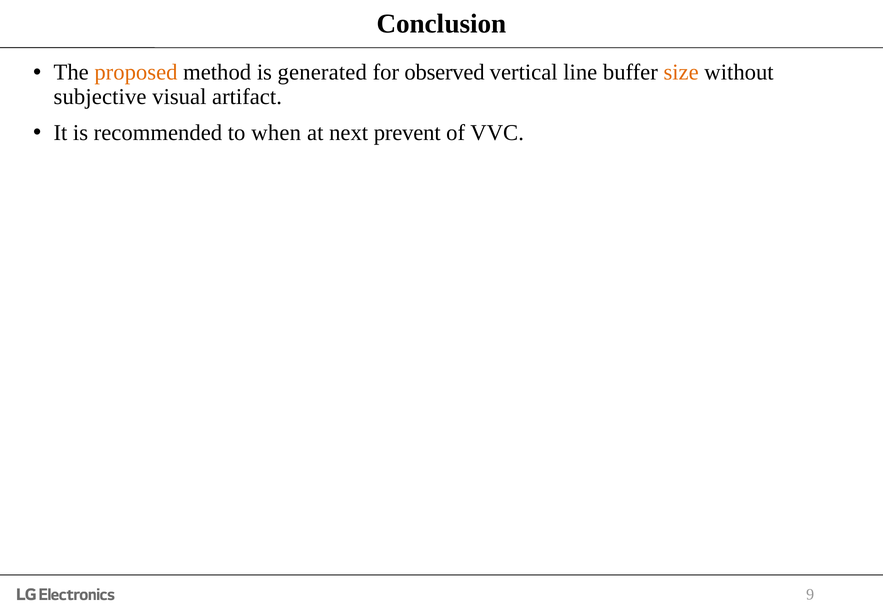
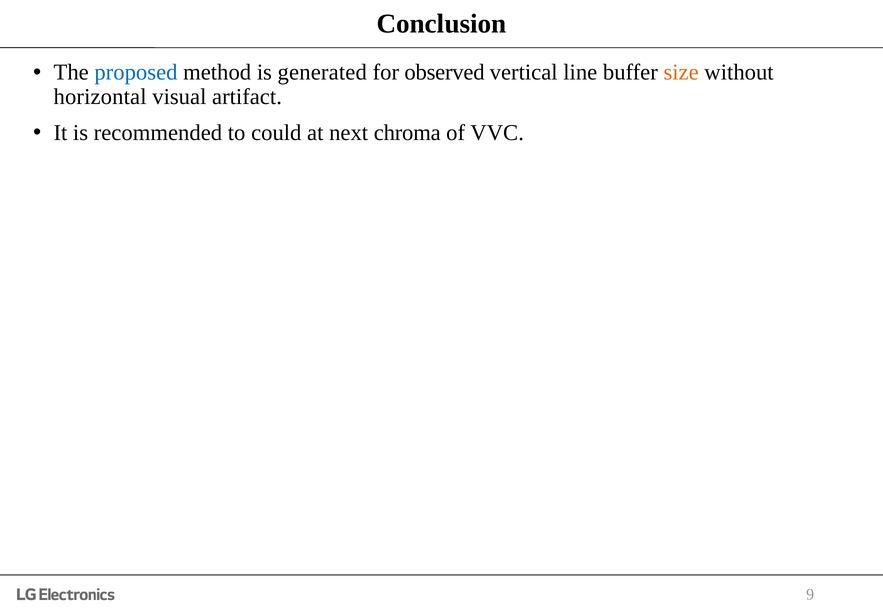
proposed colour: orange -> blue (136, 73)
subjective: subjective -> horizontal (100, 97)
when: when -> could (276, 133)
prevent: prevent -> chroma (407, 133)
